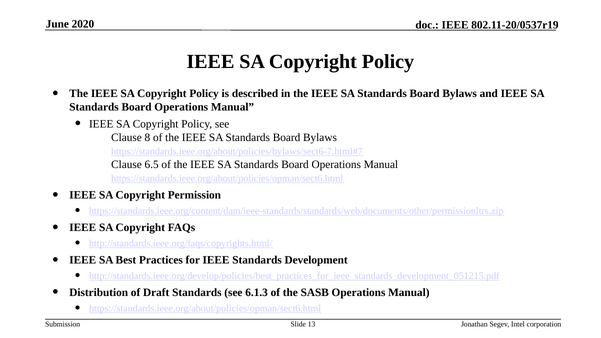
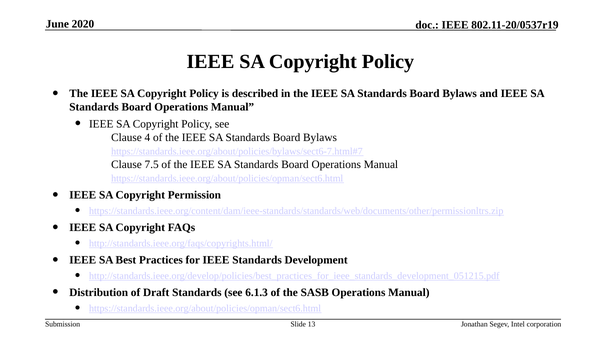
8: 8 -> 4 (147, 137)
6.5: 6.5 -> 7.5 (152, 164)
